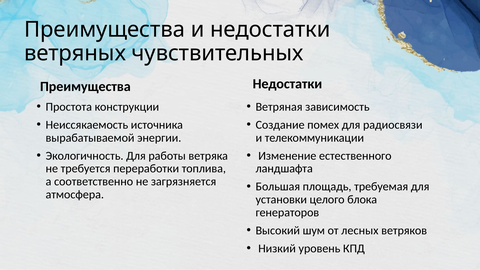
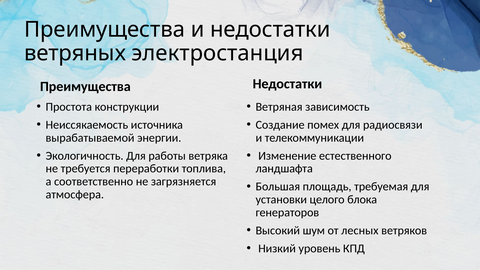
чувствительных: чувствительных -> электростанция (218, 53)
